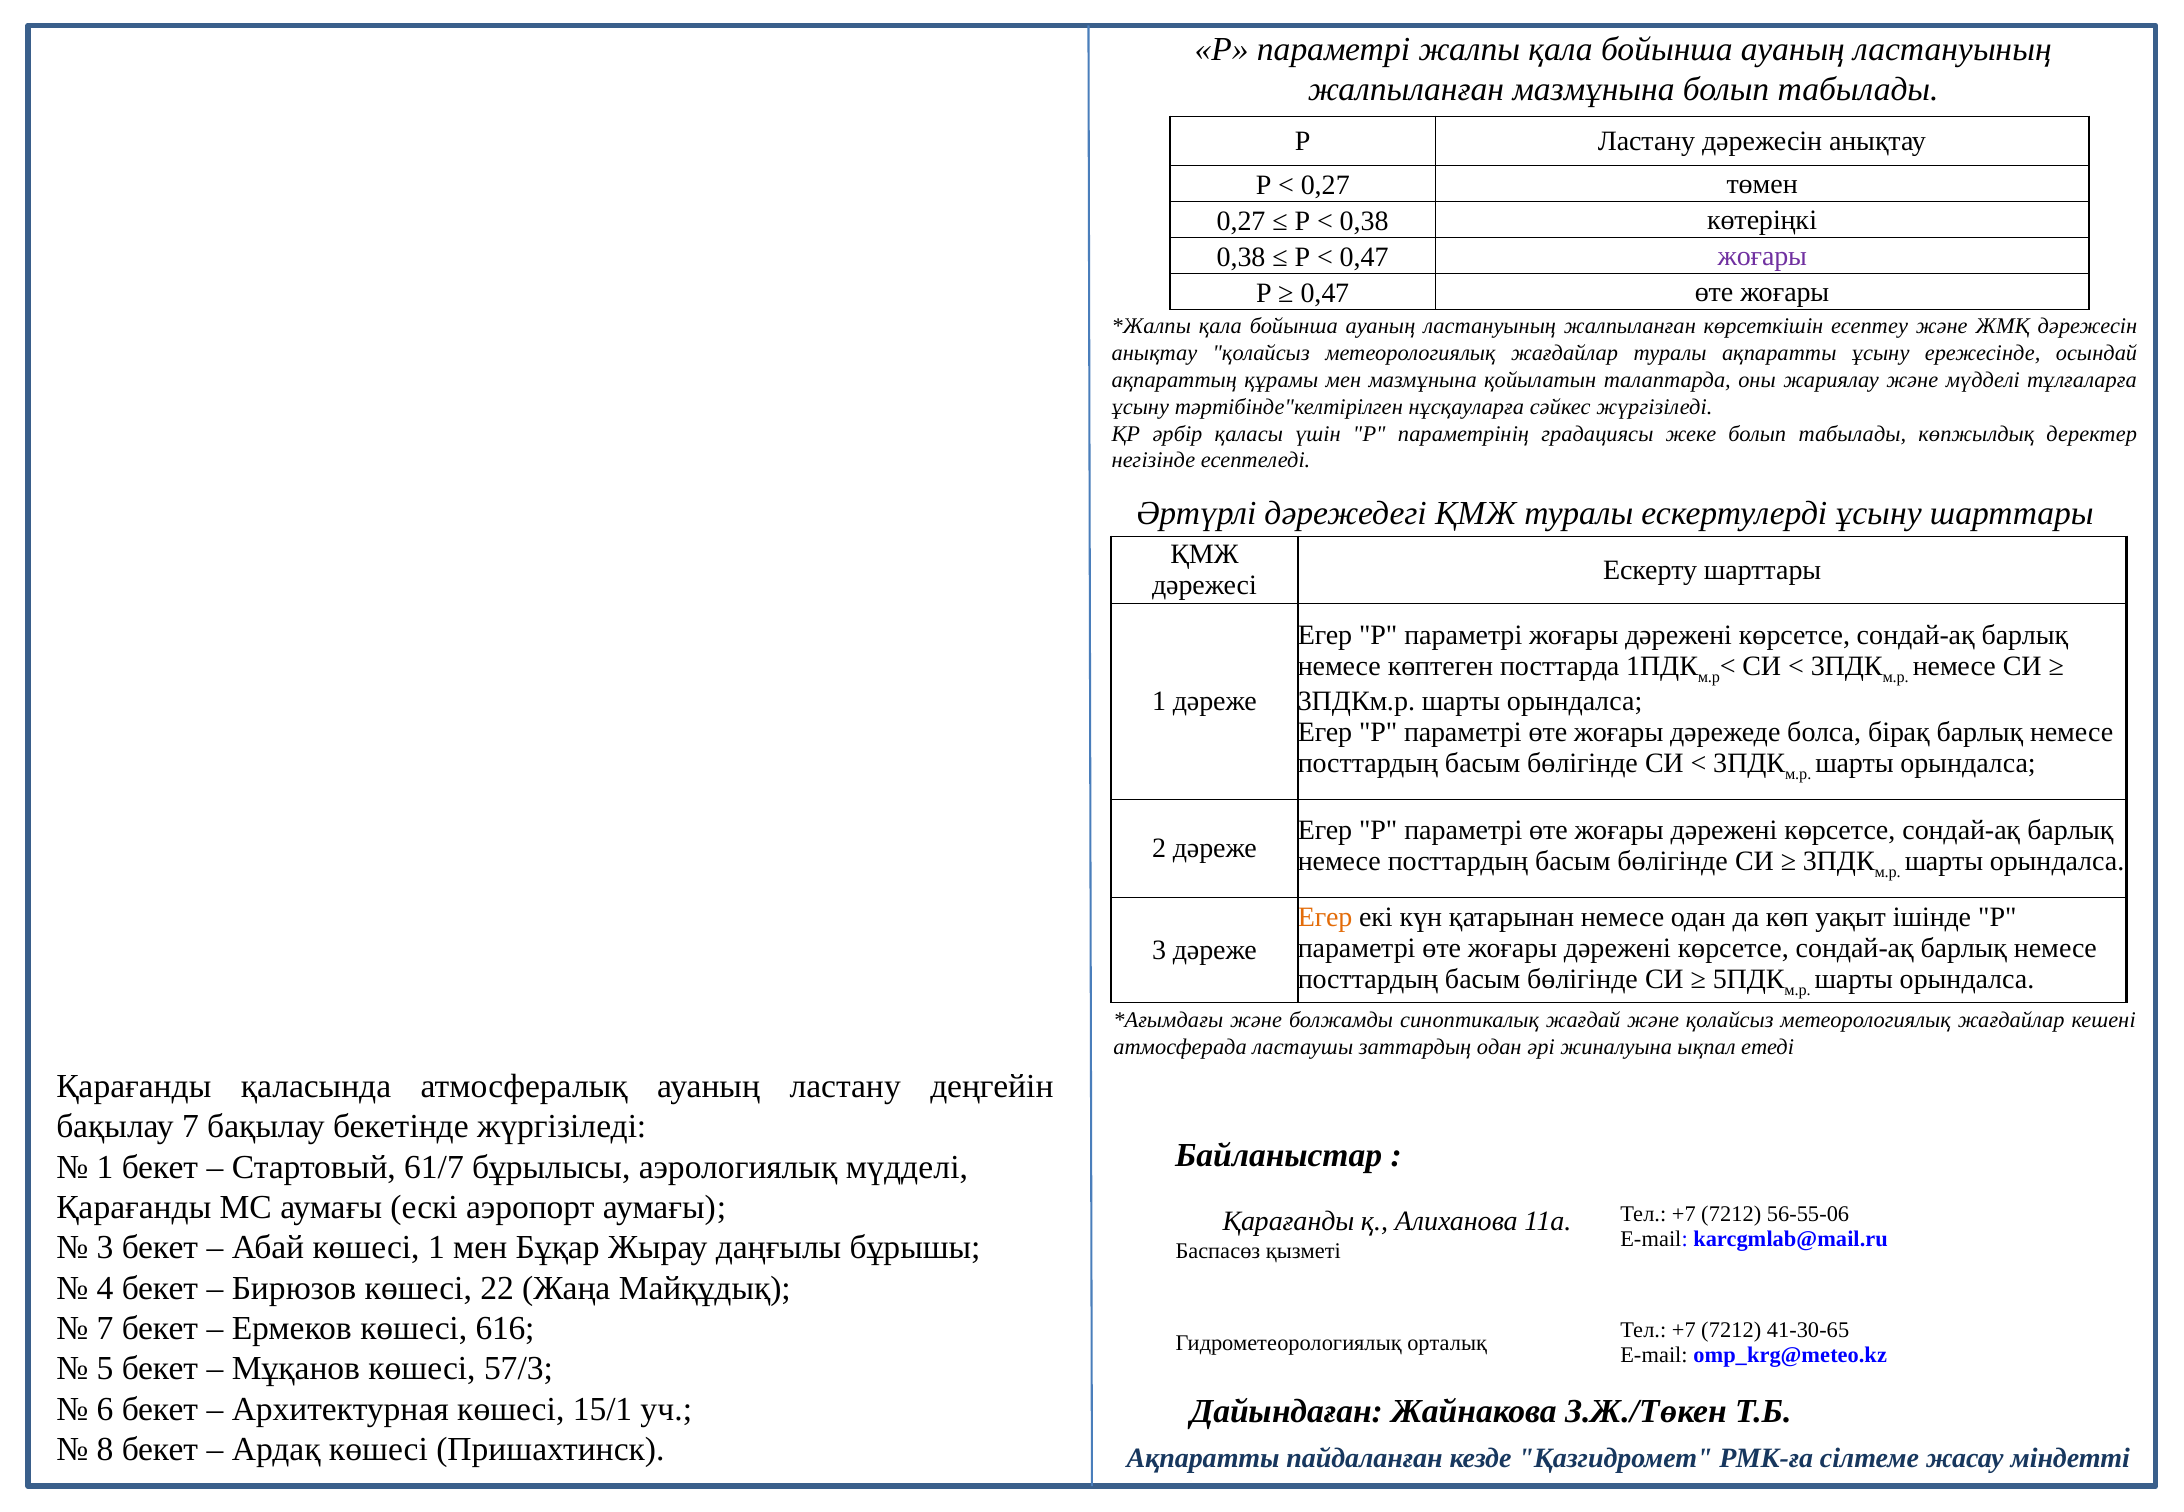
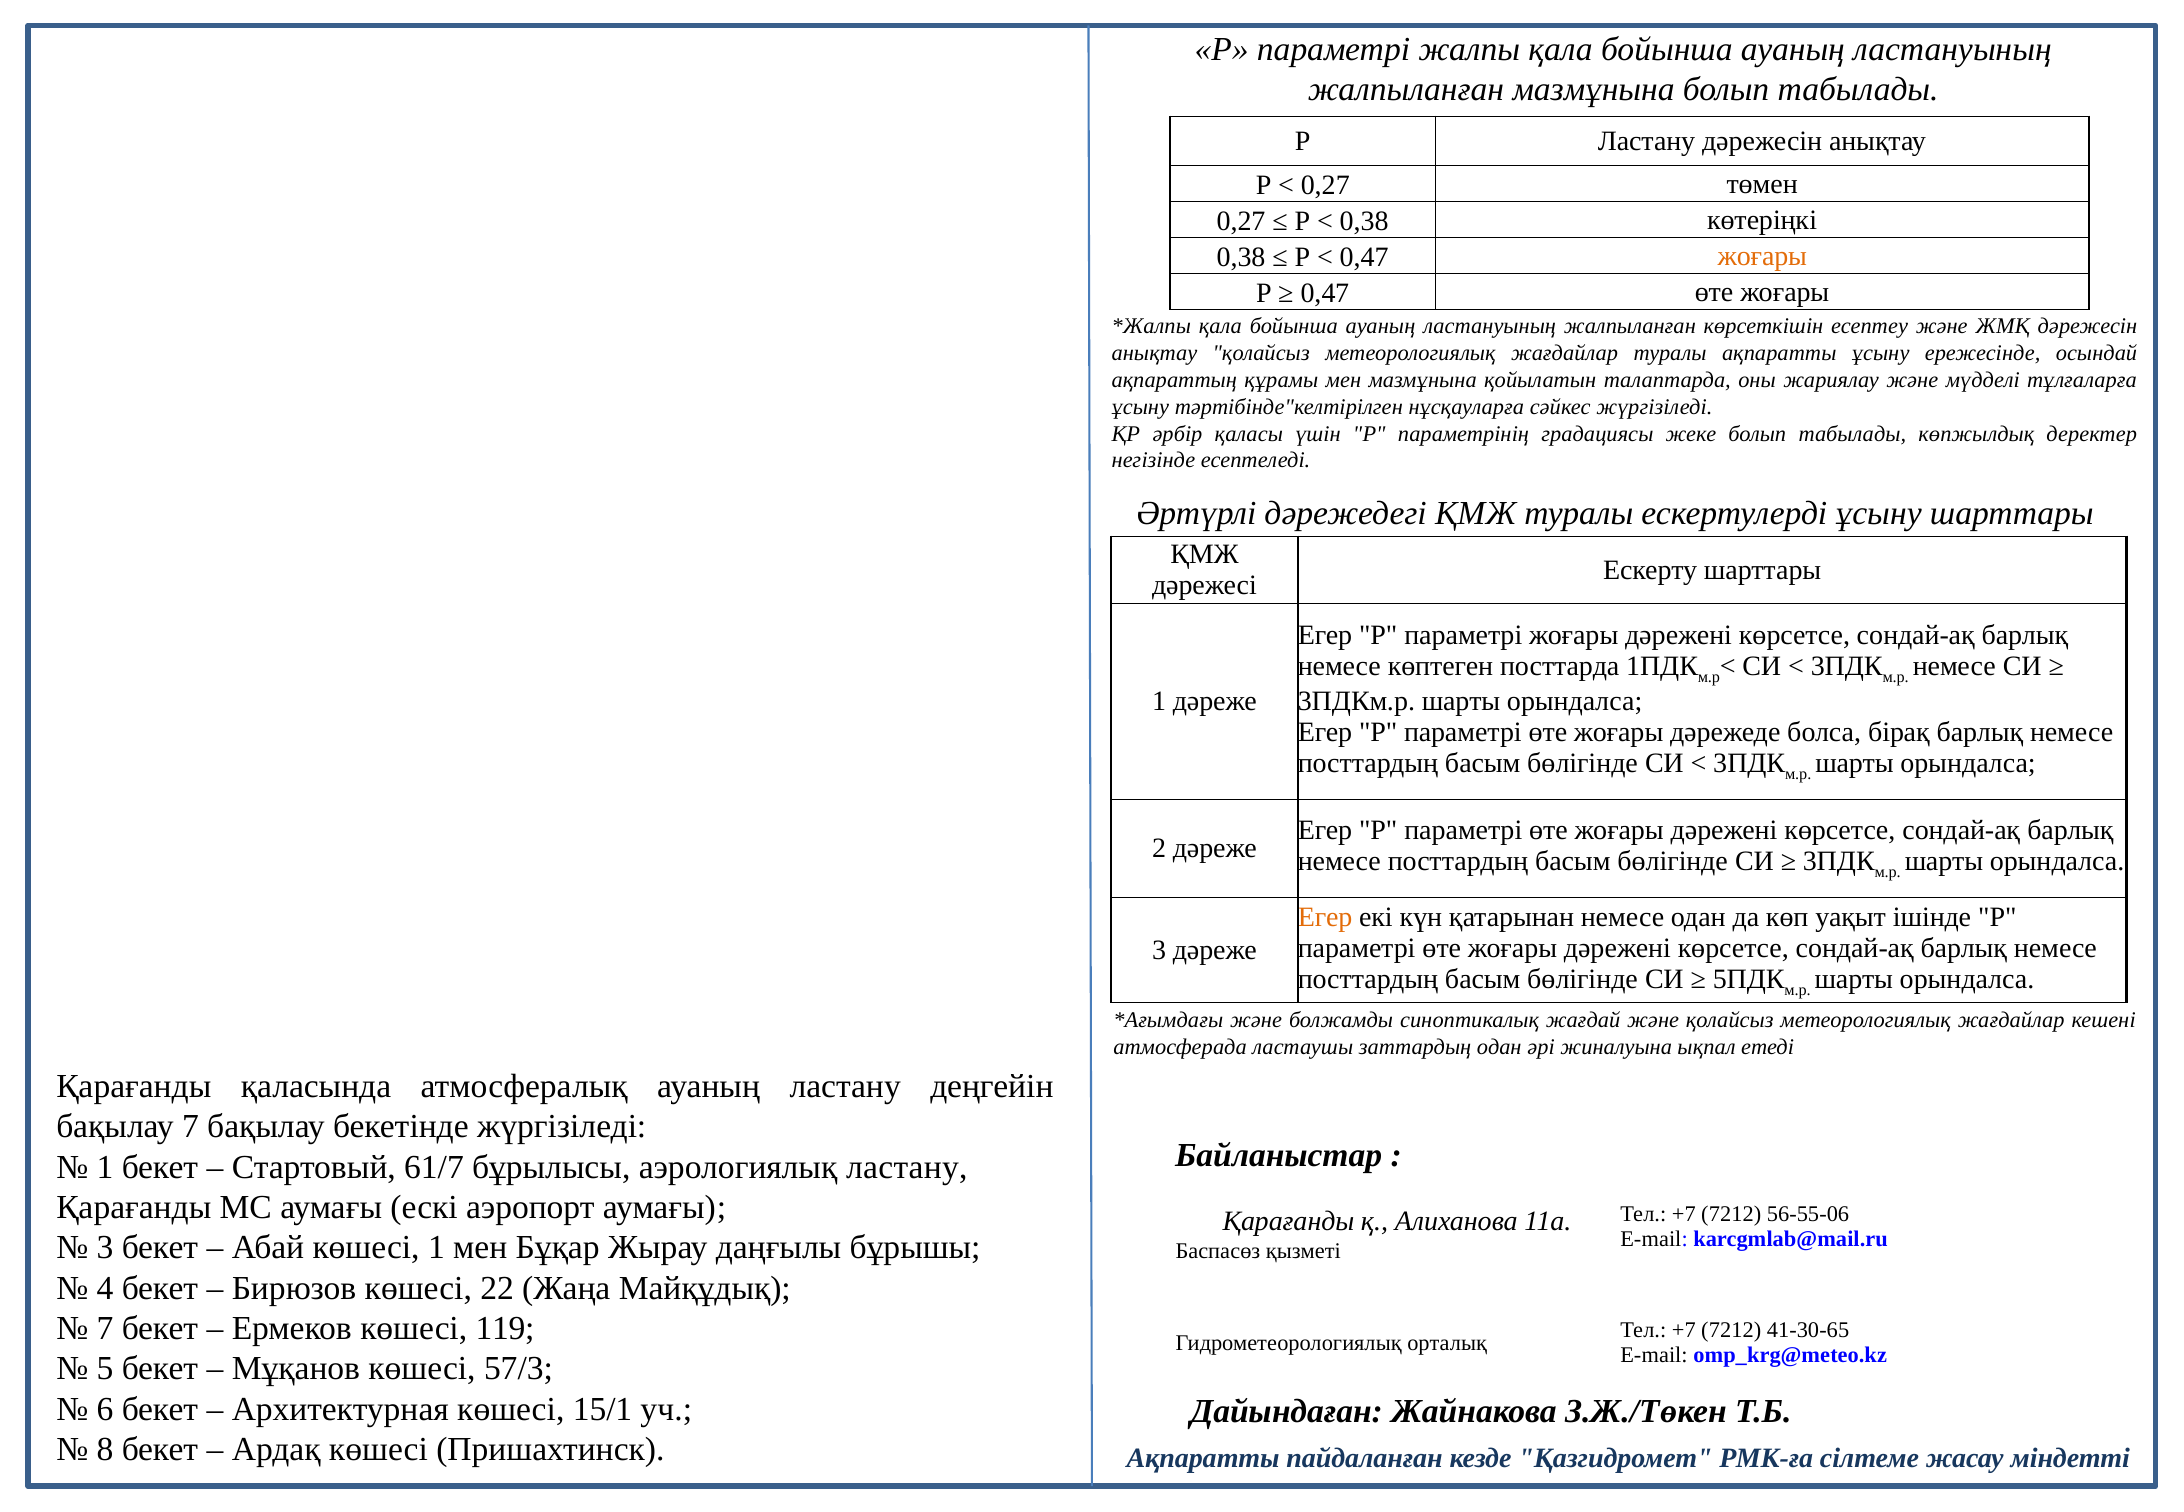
жоғары colour: purple -> orange (1762, 256)
аэрологиялық мүдделі: мүдделі -> ластану (907, 1167)
616: 616 -> 119 (505, 1328)
